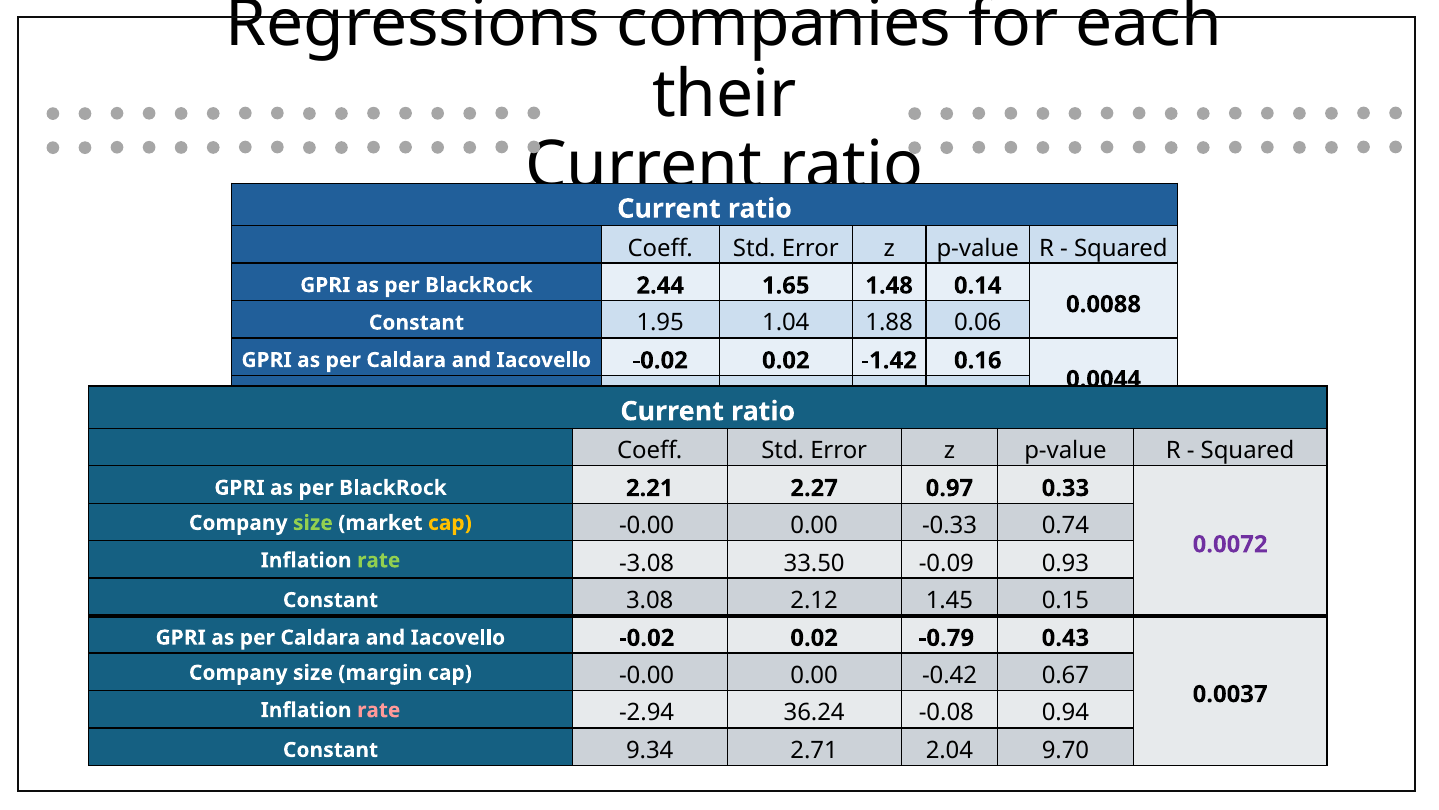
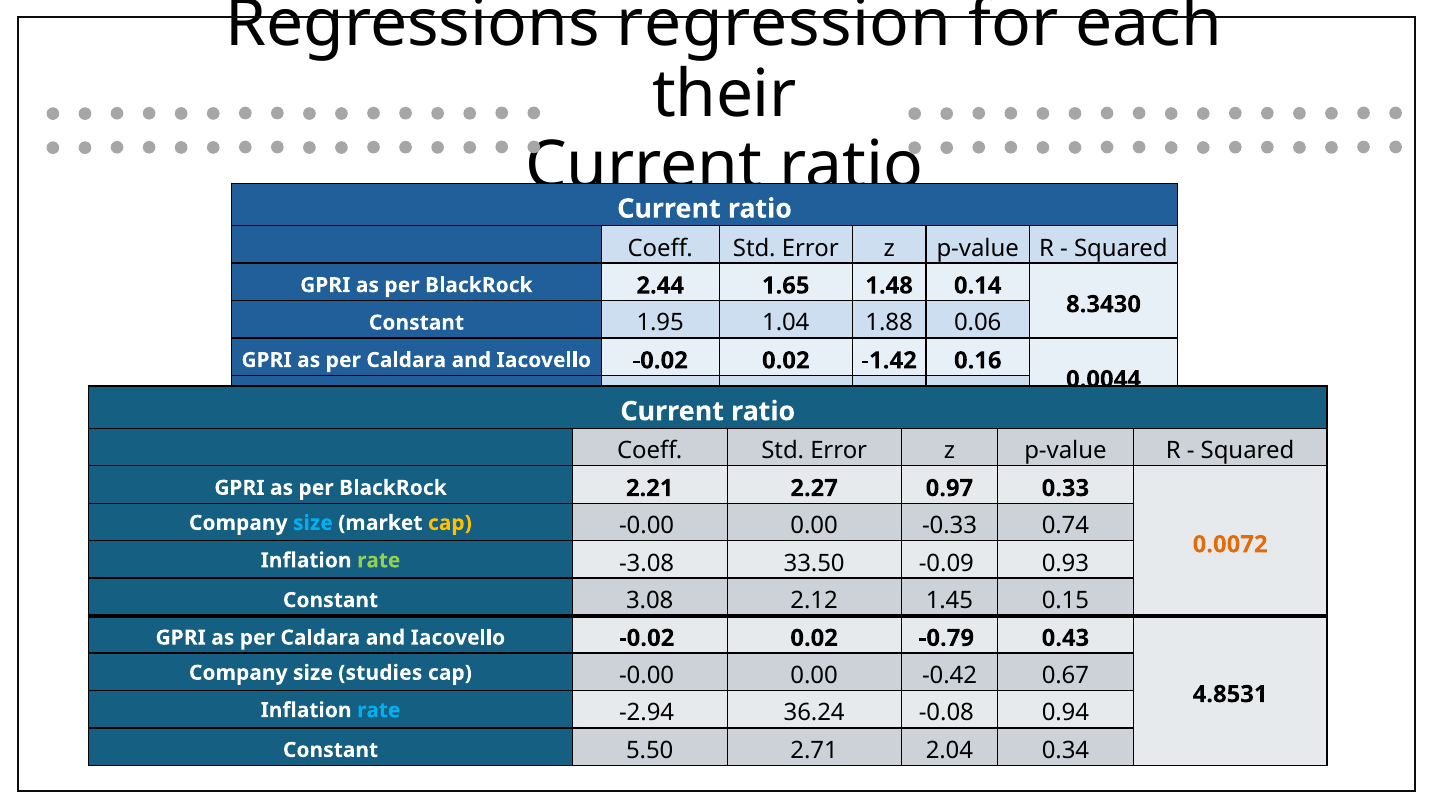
companies: companies -> regression (784, 24)
0.0088: 0.0088 -> 8.3430 (1104, 304)
size colour: light green -> light blue (313, 523)
0.0072 colour: purple -> orange (1230, 544)
margin: margin -> studies (380, 672)
0.0037: 0.0037 -> 4.8531 (1230, 694)
rate colour: pink -> light blue (379, 710)
9.34: 9.34 -> 5.50 (650, 750)
9.70: 9.70 -> 0.34 (1065, 750)
